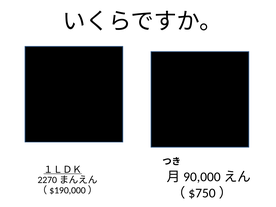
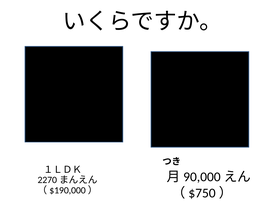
１ＬＤＫ underline: present -> none (63, 170)
